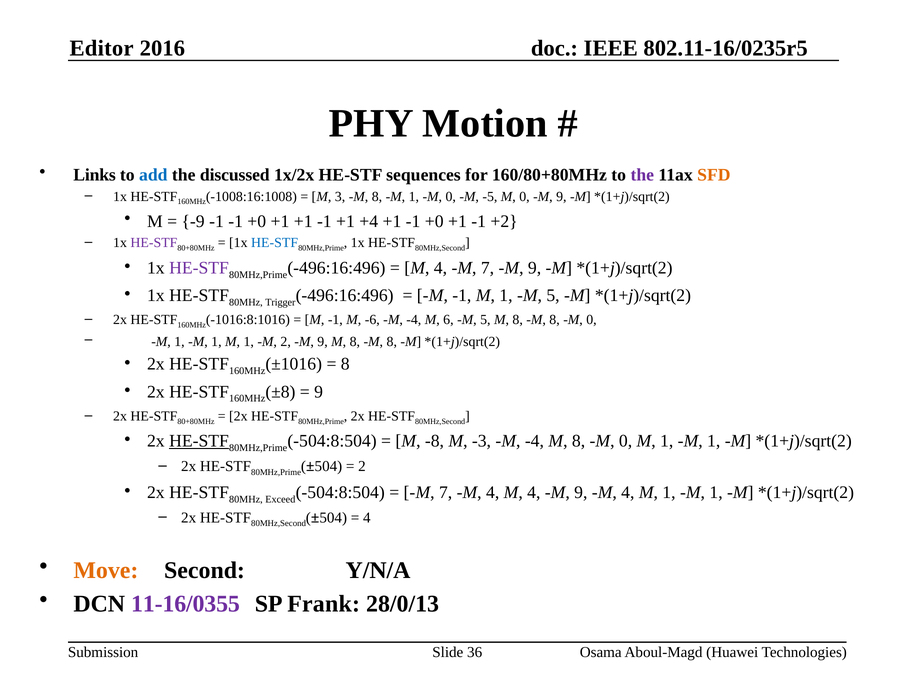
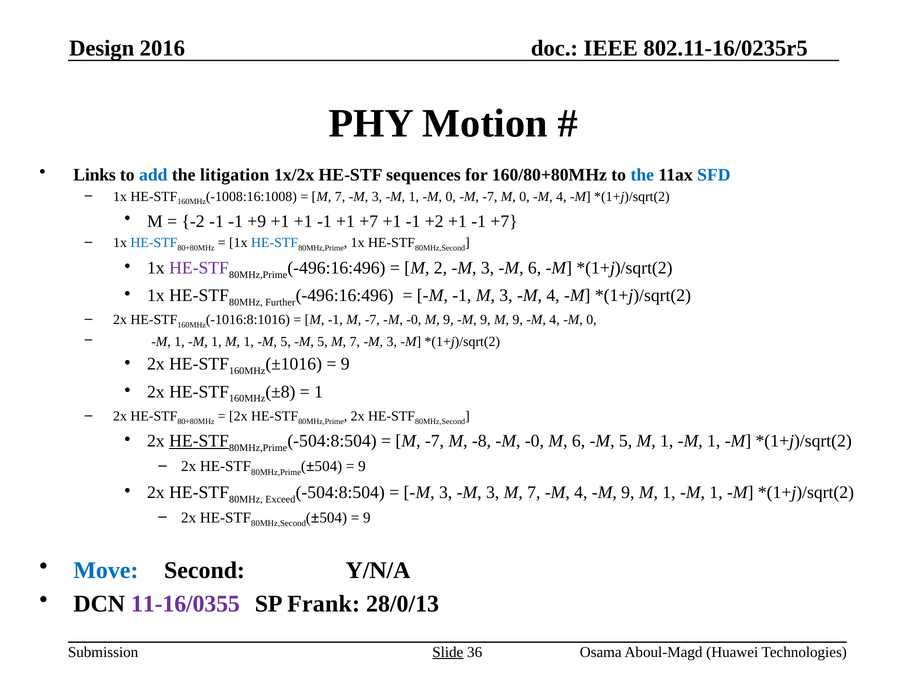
Editor: Editor -> Design (102, 48)
discussed: discussed -> litigation (235, 175)
the colour: purple -> blue (642, 175)
SFD colour: orange -> blue (714, 175)
3: 3 -> 7 (340, 197)
8: 8 -> 3 (377, 197)
0 M -5: -5 -> -7 (490, 197)
0 M 9: 9 -> 4 (561, 197)
-9: -9 -> -2 (193, 222)
-1 -1 +0: +0 -> +9 (257, 222)
+1 +4: +4 -> +7 (369, 222)
+1 -1 +0: +0 -> +2 (434, 222)
-1 +2: +2 -> +7 (504, 222)
HE-STF colour: purple -> blue (154, 243)
4: 4 -> 2 (440, 268)
7: 7 -> 3 (488, 268)
9: 9 -> 6 (535, 268)
Trigger: Trigger -> Further (280, 302)
-1 M 1: 1 -> 3 (506, 296)
5: 5 -> 4 (553, 296)
-1 M -6: -6 -> -7 (372, 320)
-4: -4 -> -0 (414, 320)
6: 6 -> 9 (448, 320)
5: 5 -> 9 (485, 320)
8: 8 -> 9 (518, 320)
8: 8 -> 4 (555, 320)
1 M 2: 2 -> 5 (286, 342)
9: 9 -> 5 (323, 342)
8: 8 -> 7 (355, 342)
8: 8 -> 3 (392, 342)
8: 8 -> 9 (345, 364)
9: 9 -> 1 (319, 392)
-8: -8 -> -7 (434, 441)
-3: -3 -> -8 (481, 441)
-4: -4 -> -0 (534, 441)
8: 8 -> 6 (579, 441)
0: 0 -> 5 (626, 441)
2: 2 -> 9 (362, 467)
7: 7 -> 3 (446, 492)
4: 4 -> 3 (493, 492)
4: 4 -> 7 (534, 492)
9: 9 -> 4 (581, 492)
4: 4 -> 9 (628, 492)
4: 4 -> 9 (367, 518)
Move colour: orange -> blue (106, 570)
Slide underline: none -> present (448, 652)
